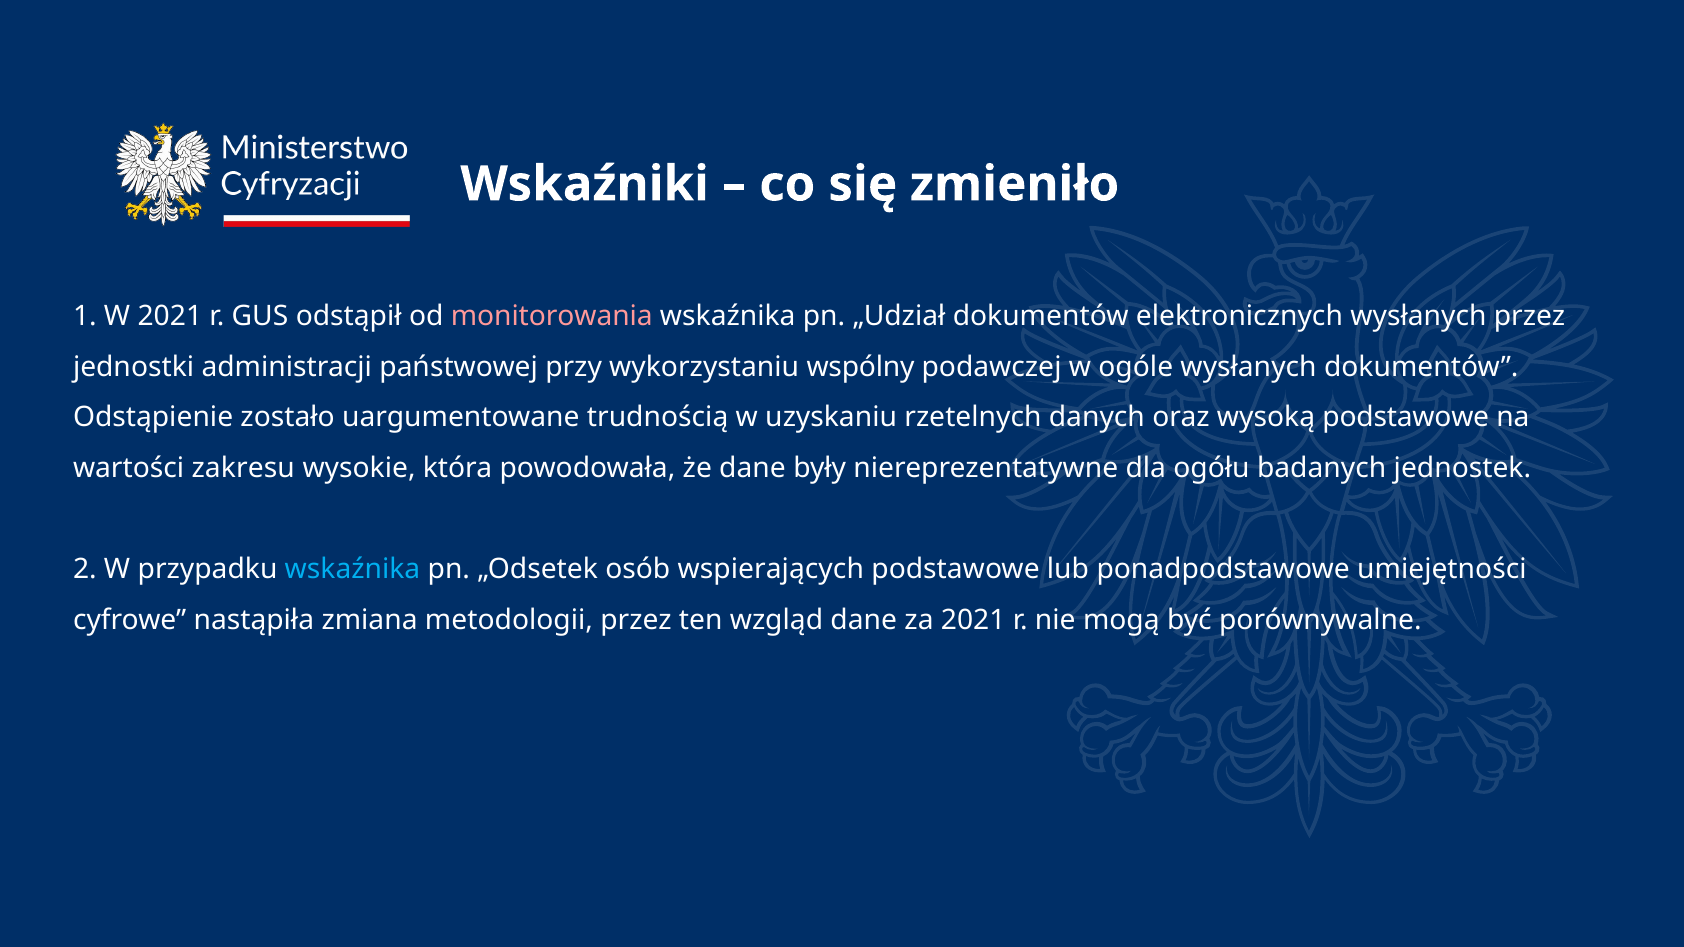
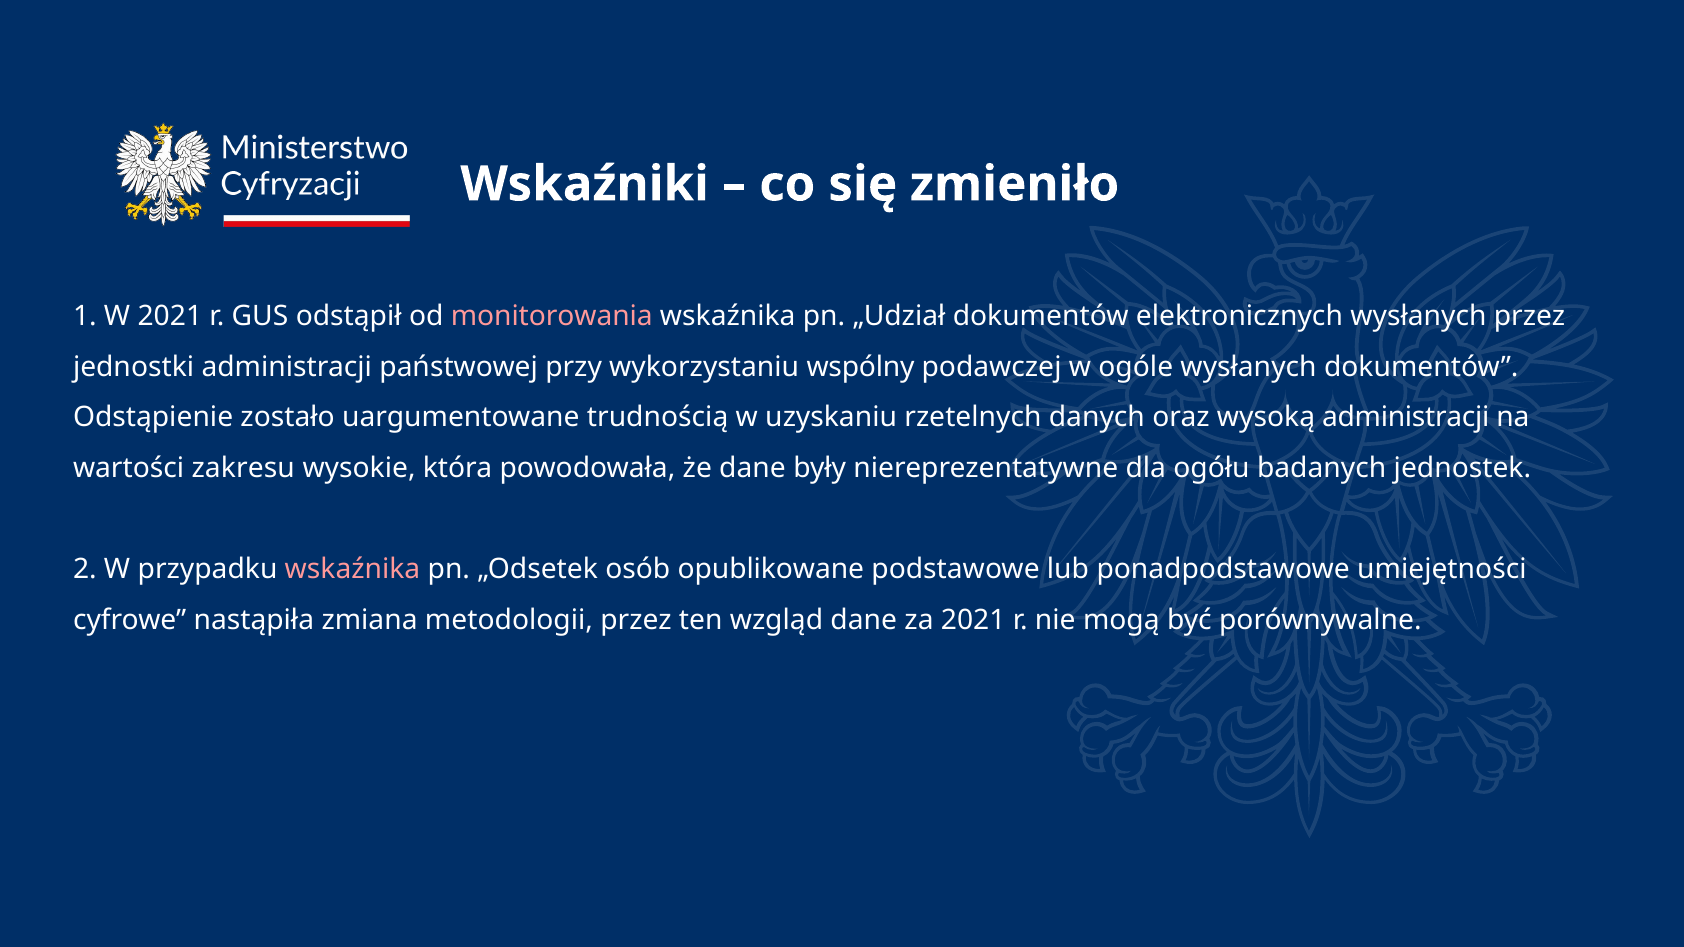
wysoką podstawowe: podstawowe -> administracji (1406, 418)
wskaźnika colour: light blue -> pink (353, 570)
wspierających: wspierających -> opublikowane (771, 570)
